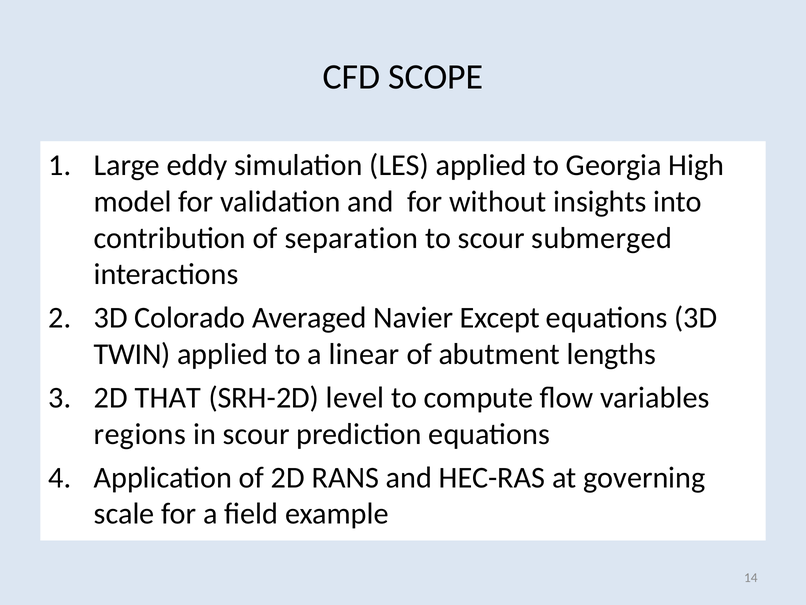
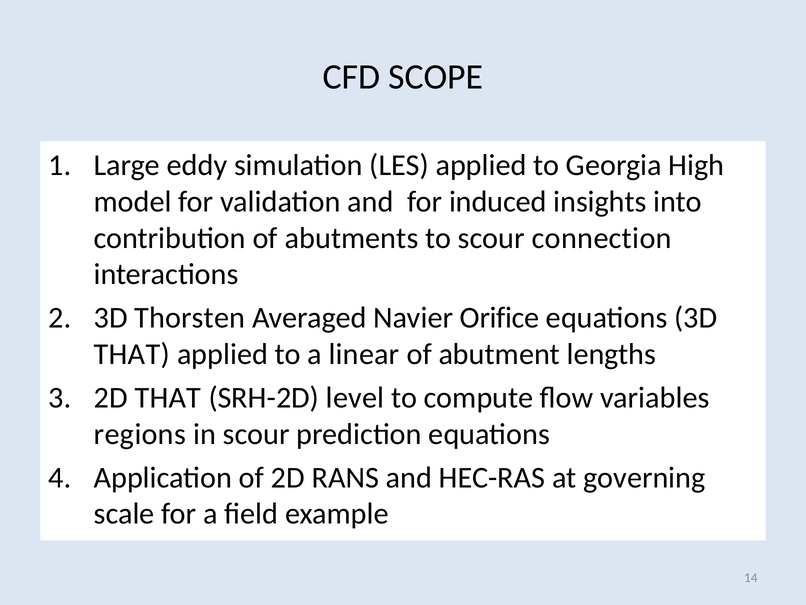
without: without -> induced (498, 202)
separation: separation -> abutments (352, 238)
submerged: submerged -> connection (602, 238)
Colorado: Colorado -> Thorsten (190, 318)
Except: Except -> Orifice (500, 318)
TWIN: TWIN -> THAT (132, 354)
